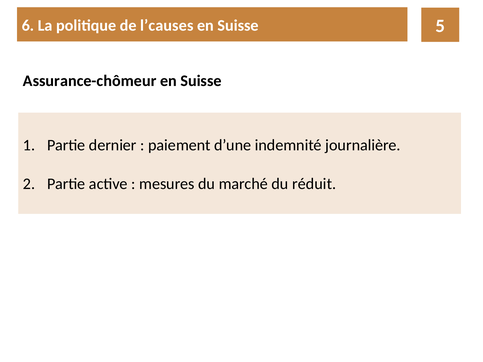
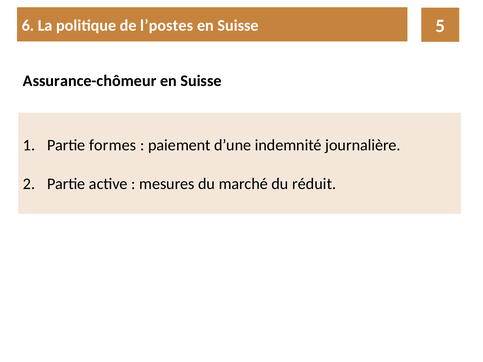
l’causes: l’causes -> l’postes (167, 25)
dernier: dernier -> formes (113, 145)
